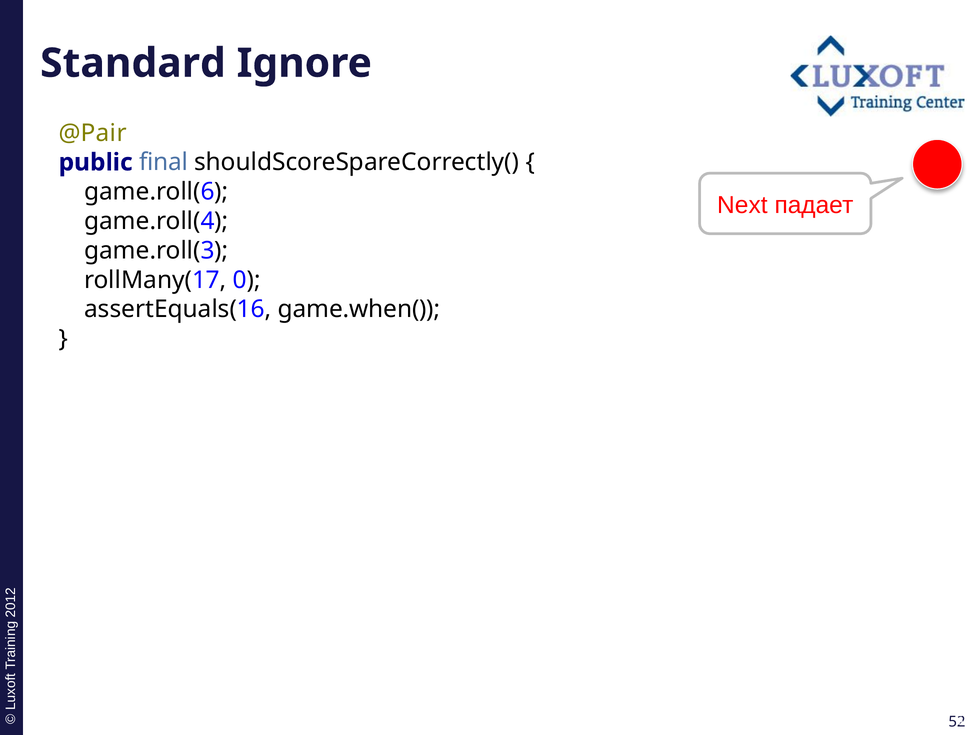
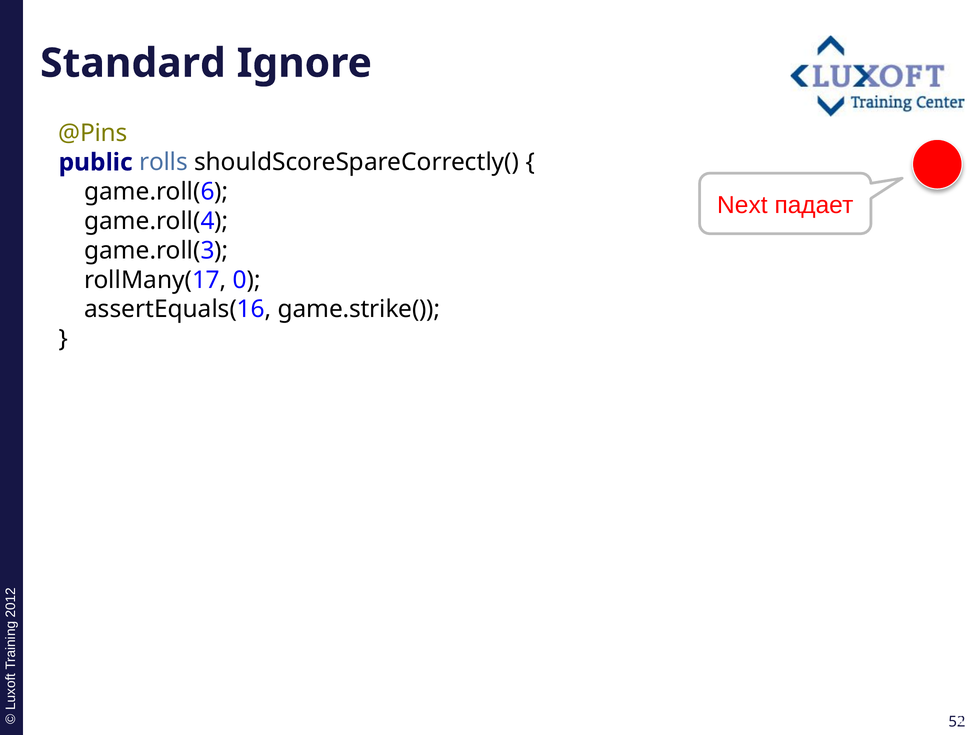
@Pair: @Pair -> @Pins (93, 133)
final: final -> rolls (164, 162)
game.when(: game.when( -> game.strike( (359, 309)
